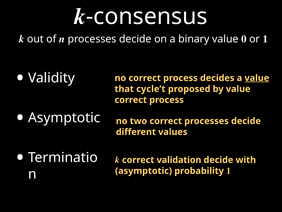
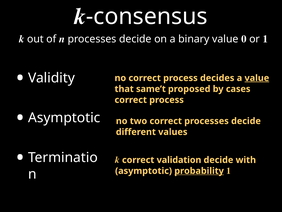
cycle’t: cycle’t -> same’t (151, 89)
by value: value -> cases (238, 89)
probability underline: none -> present (199, 170)
